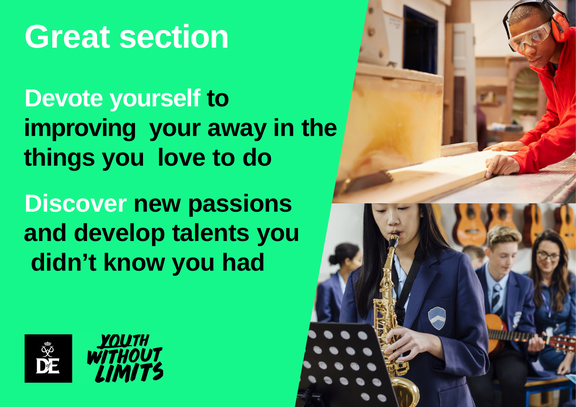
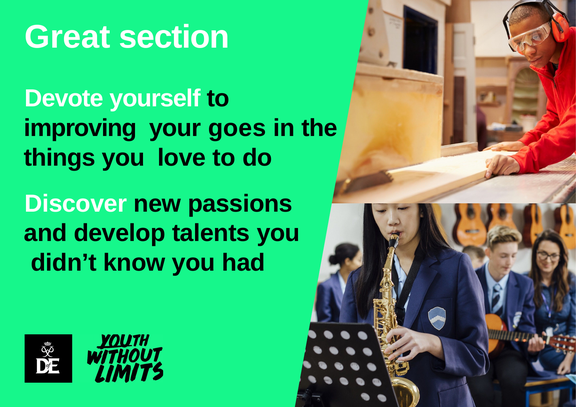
away: away -> goes (237, 128)
